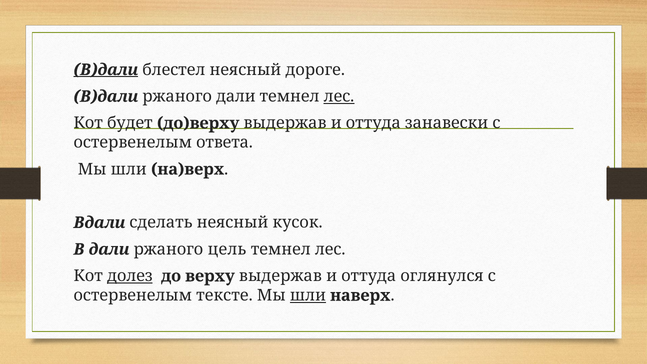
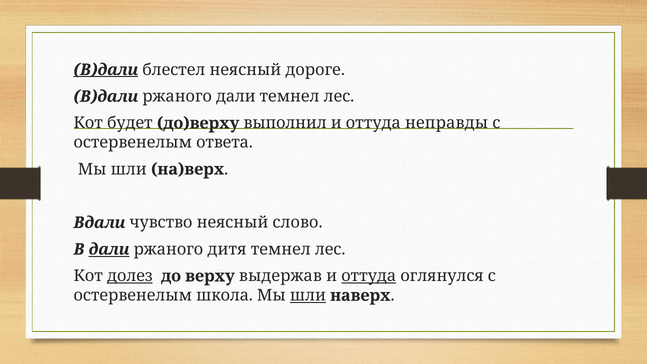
лес underline: present -> none (339, 96)
до)верху выдержав: выдержав -> выполнил (285, 123)
занавески: занавески -> неправды (447, 123)
сделать: сделать -> чувство (161, 223)
кусок: кусок -> слово (298, 223)
дали underline: none -> present (109, 249)
цель: цель -> дитя (227, 249)
оттуда underline: none -> present (369, 276)
тексте: тексте -> школа (225, 295)
